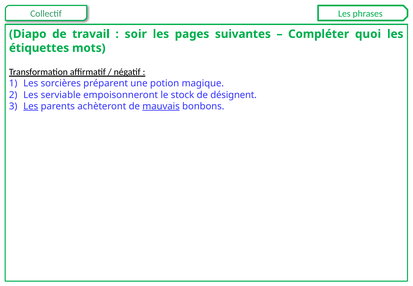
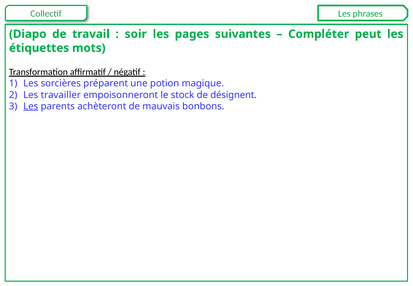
quoi: quoi -> peut (368, 34)
serviable: serviable -> travailler (61, 95)
mauvais underline: present -> none (161, 106)
